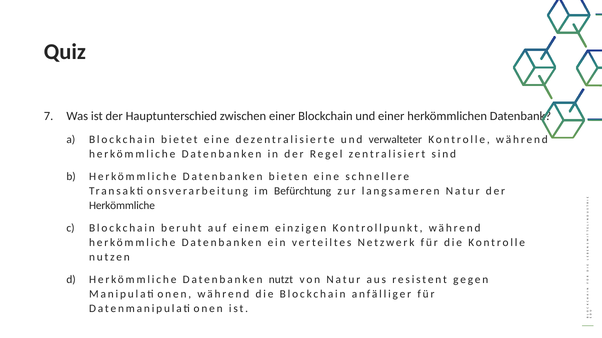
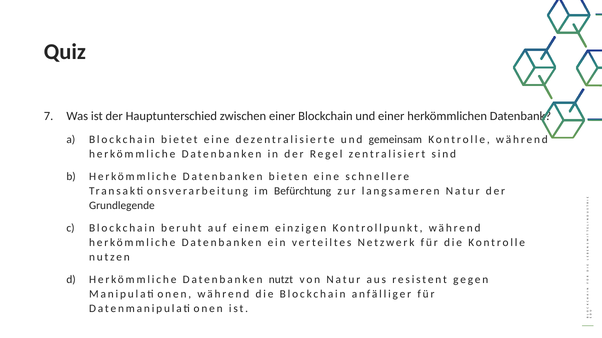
verwalteter: verwalteter -> gemeinsam (395, 140)
Herkömmliche: Herkömmliche -> Grundlegende (122, 206)
